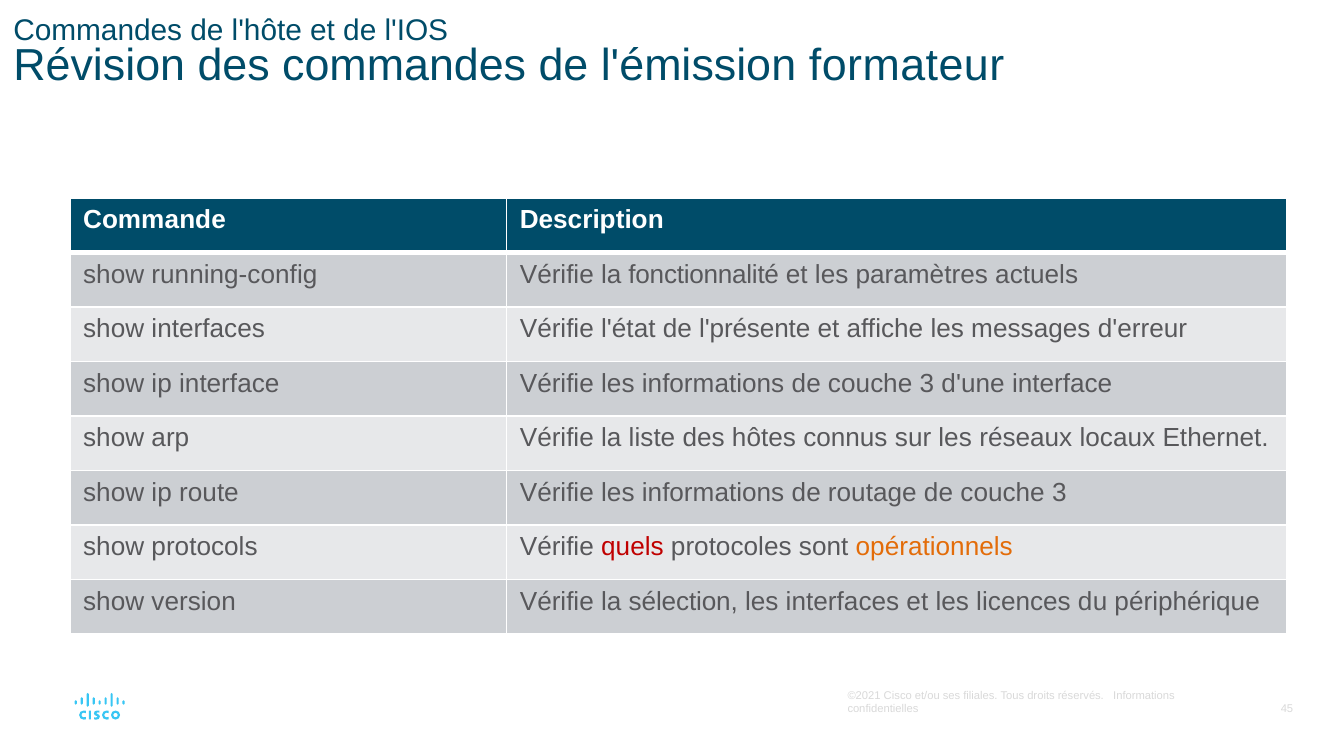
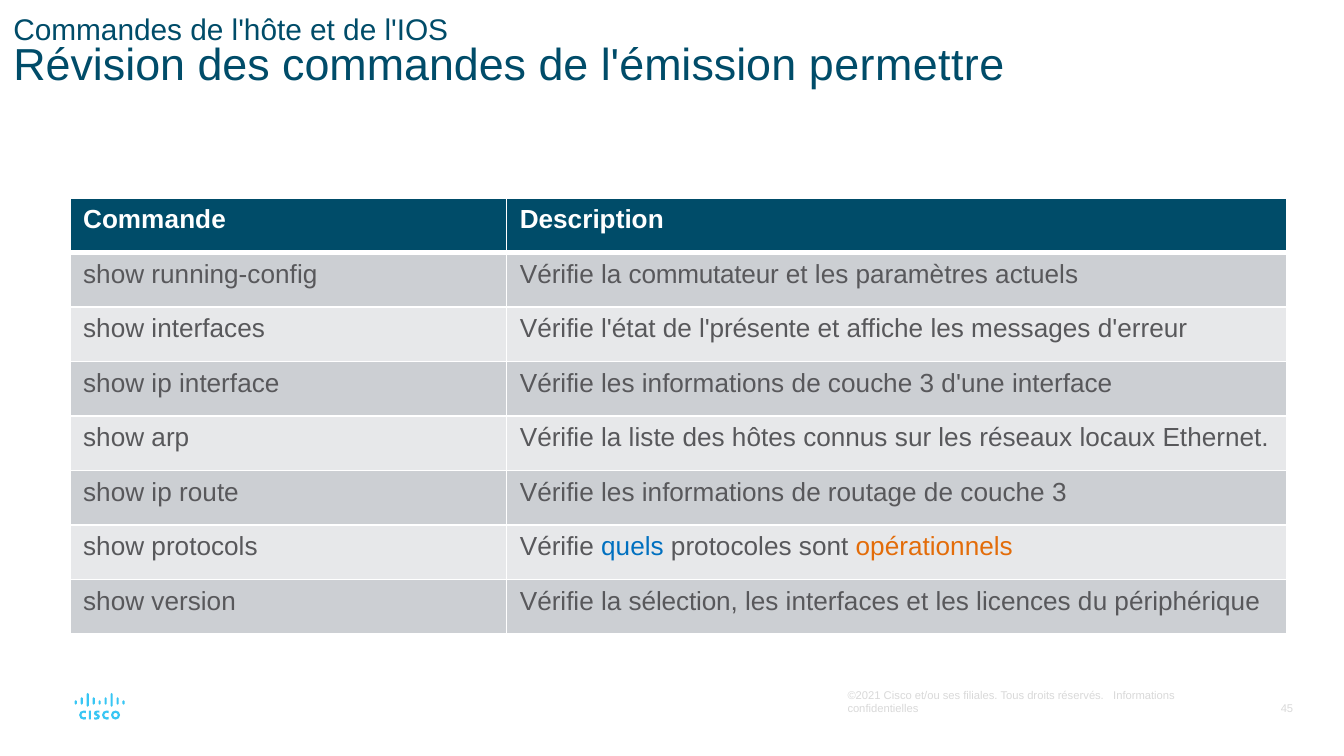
formateur: formateur -> permettre (907, 66)
fonctionnalité: fonctionnalité -> commutateur (704, 274)
quels colour: red -> blue (632, 547)
